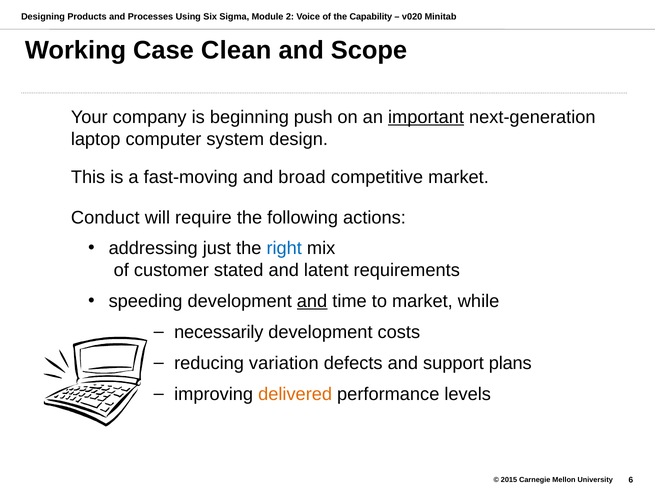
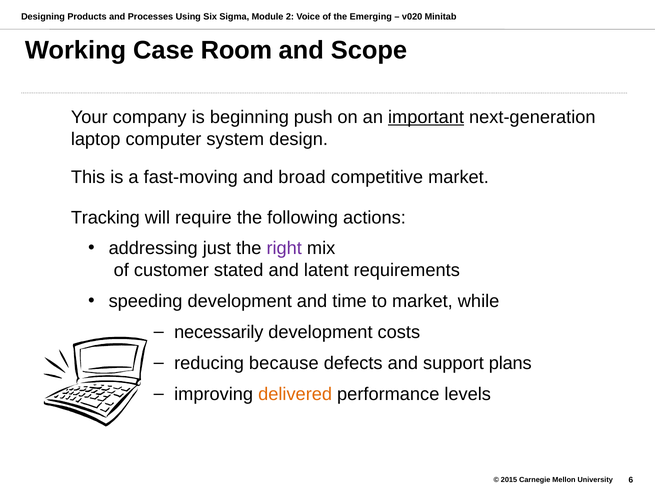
Capability: Capability -> Emerging (371, 17)
Clean: Clean -> Room (236, 50)
Conduct: Conduct -> Tracking (105, 217)
right colour: blue -> purple (284, 248)
and underline: present -> none (312, 301)
variation: variation -> because (284, 363)
